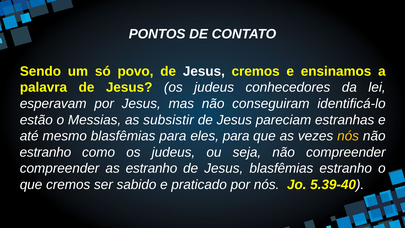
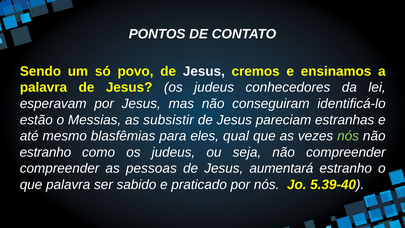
eles para: para -> qual (236, 136)
nós colour: yellow -> light green (348, 136)
as estranho: estranho -> pessoas (151, 168)
Jesus blasfêmias: blasfêmias -> aumentará (281, 168)
que cremos: cremos -> palavra (68, 185)
